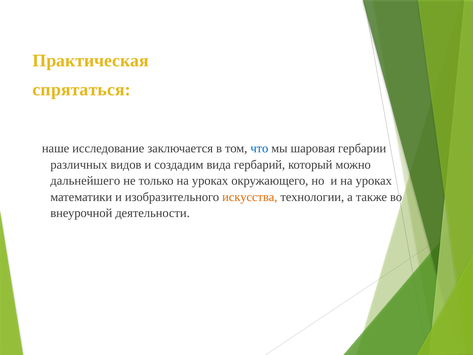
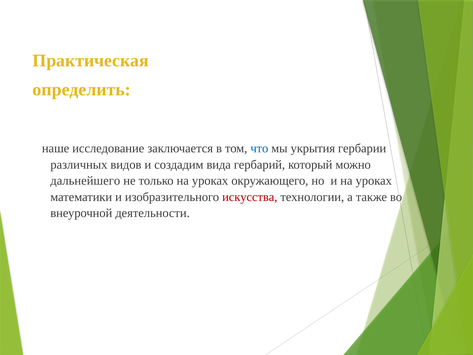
спрятаться: спрятаться -> определить (82, 89)
шаровая: шаровая -> укрытия (313, 148)
искусства colour: orange -> red (250, 197)
